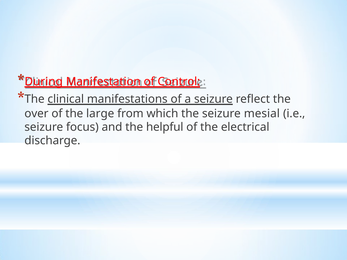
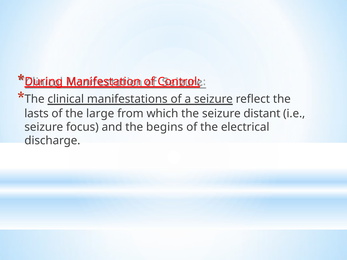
over: over -> lasts (36, 114)
mesial: mesial -> distant (262, 114)
helpful: helpful -> begins (165, 127)
